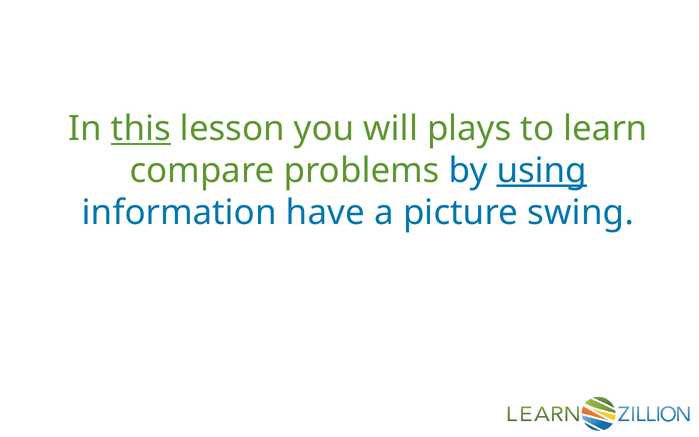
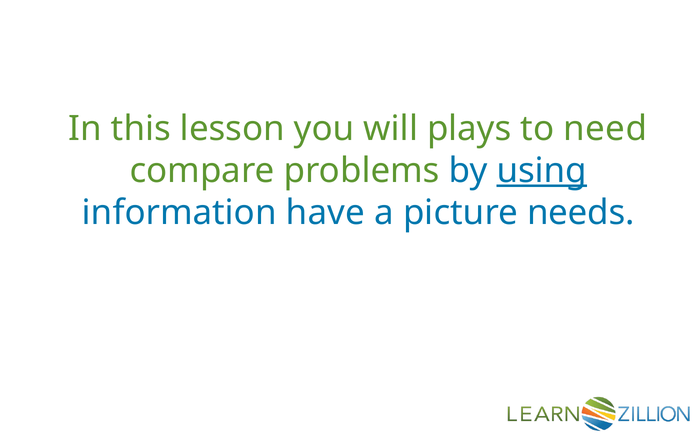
this underline: present -> none (141, 129)
learn: learn -> need (605, 129)
swing: swing -> needs (581, 213)
